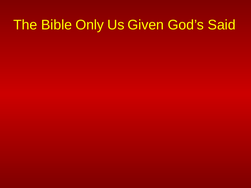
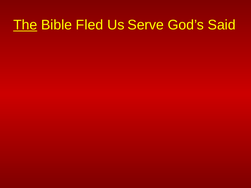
The underline: none -> present (25, 25)
Only: Only -> Fled (90, 25)
Given: Given -> Serve (146, 25)
